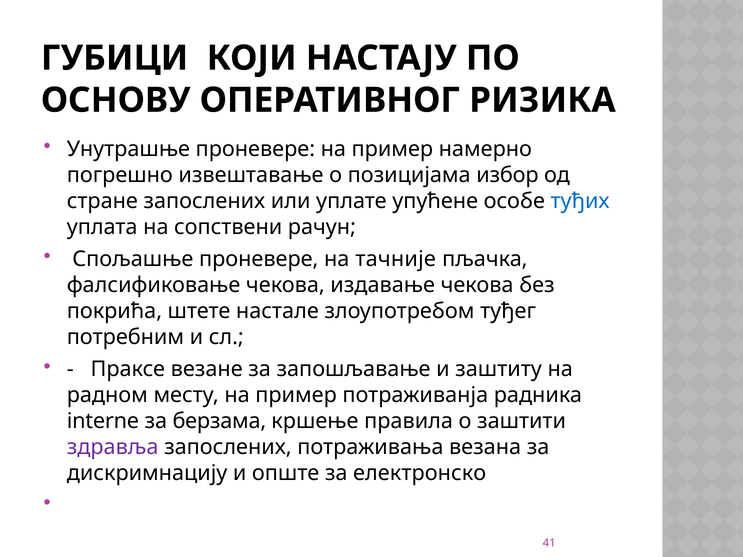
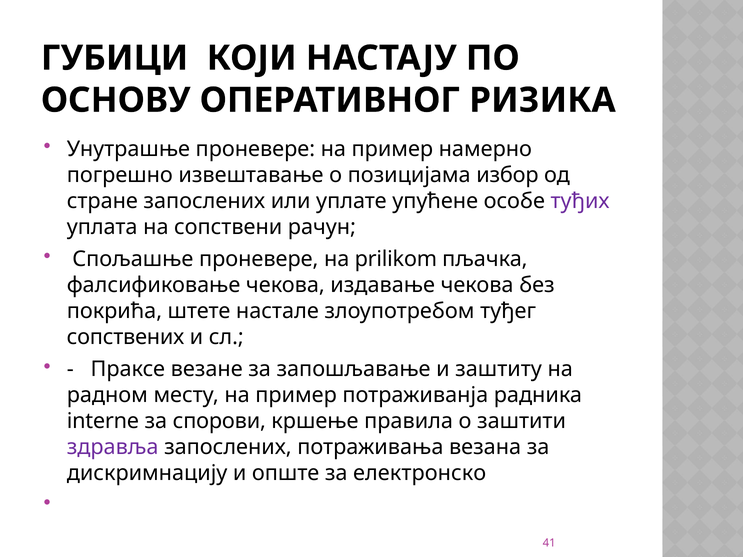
туђих colour: blue -> purple (580, 201)
тачније: тачније -> prilikom (396, 259)
потребним: потребним -> сопствених (126, 337)
берзама: берзама -> спорови (219, 421)
